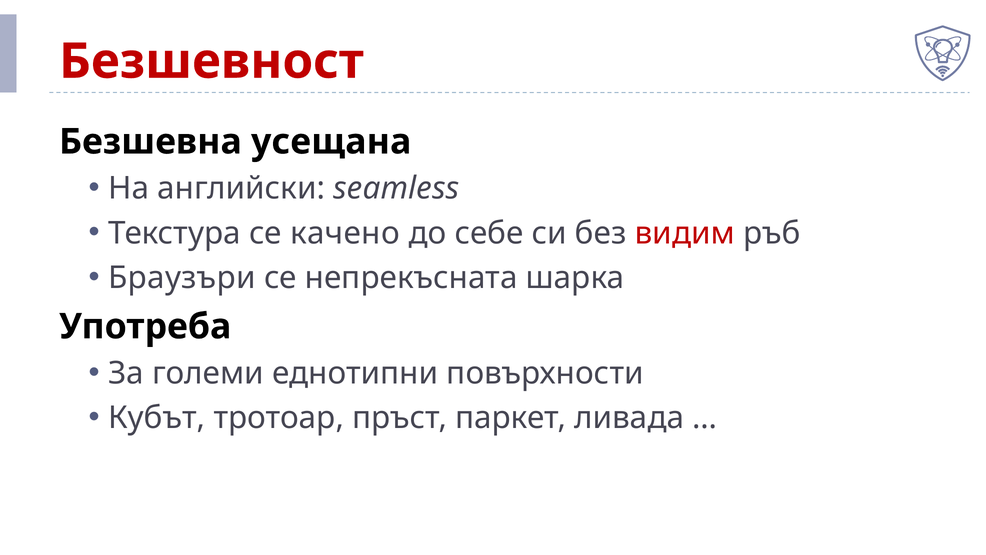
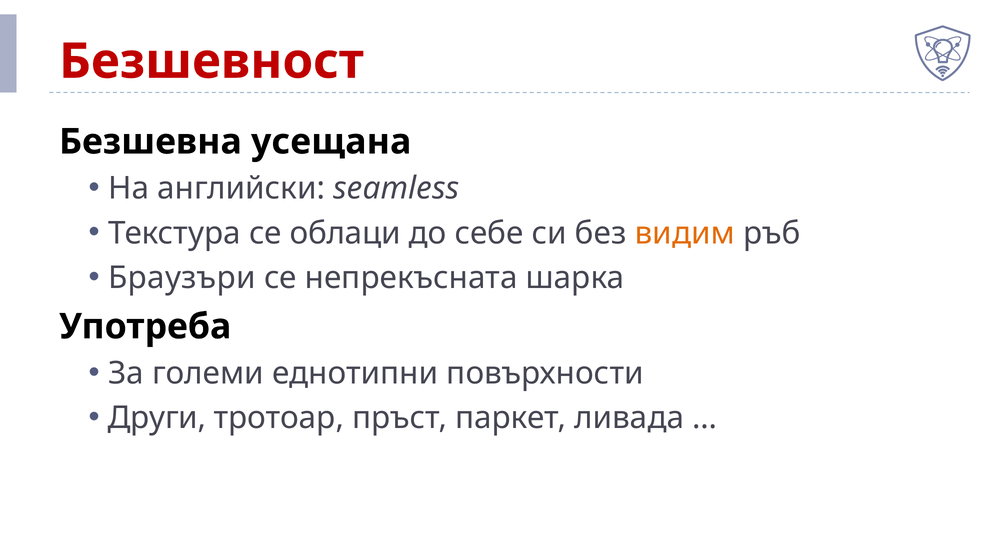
качено: качено -> облаци (345, 233)
видим colour: red -> orange (685, 233)
Кубът: Кубът -> Други (157, 418)
